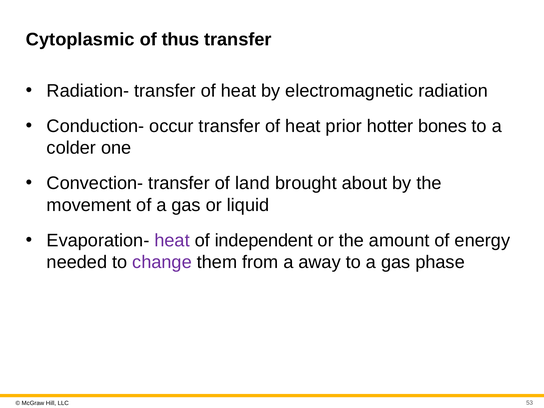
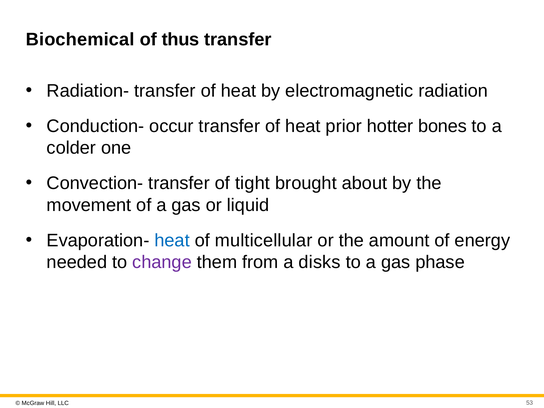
Cytoplasmic: Cytoplasmic -> Biochemical (80, 40)
land: land -> tight (252, 183)
heat colour: purple -> blue (172, 240)
independent: independent -> multicellular (264, 240)
away: away -> disks (320, 262)
